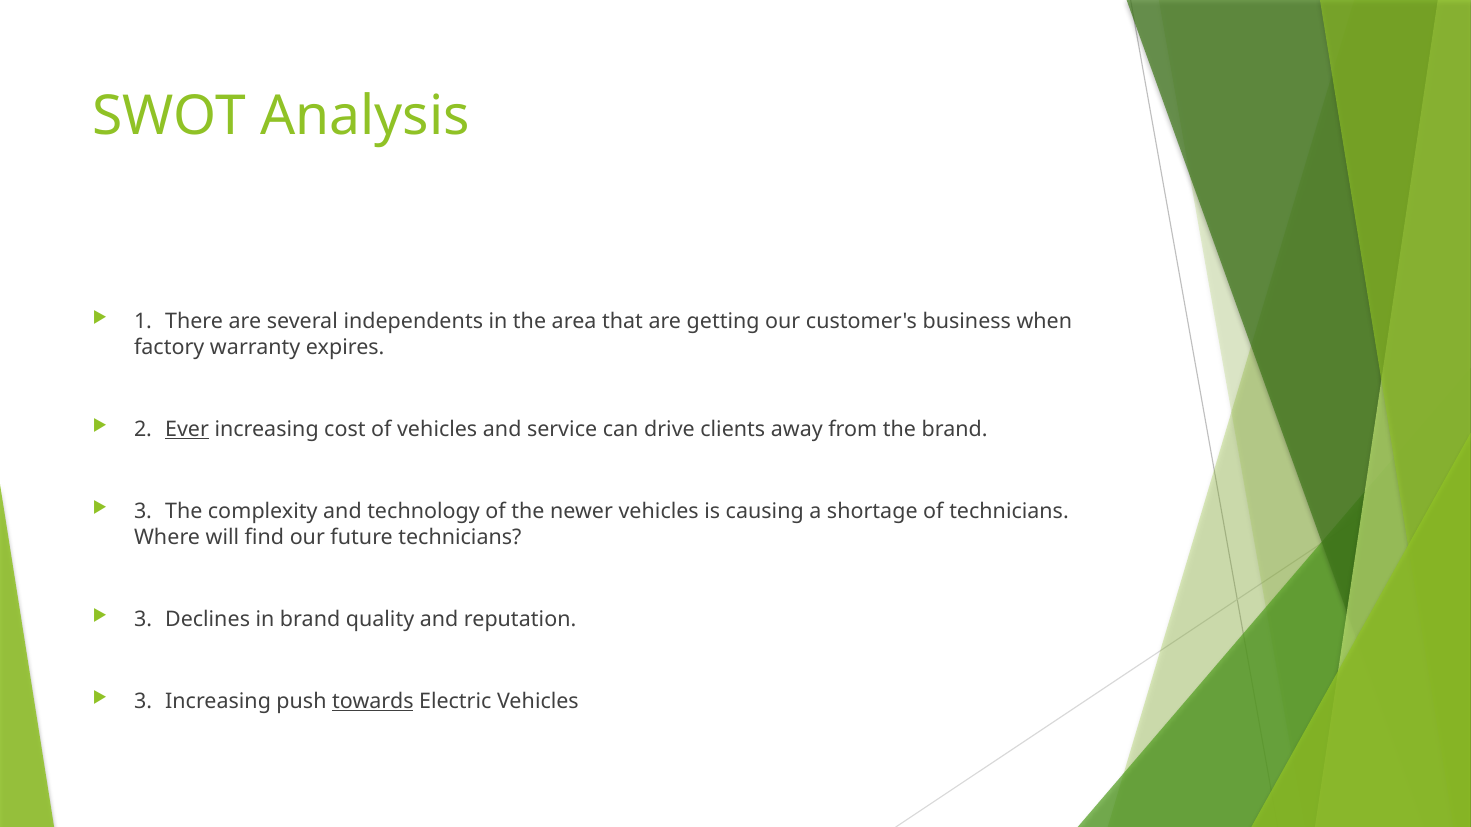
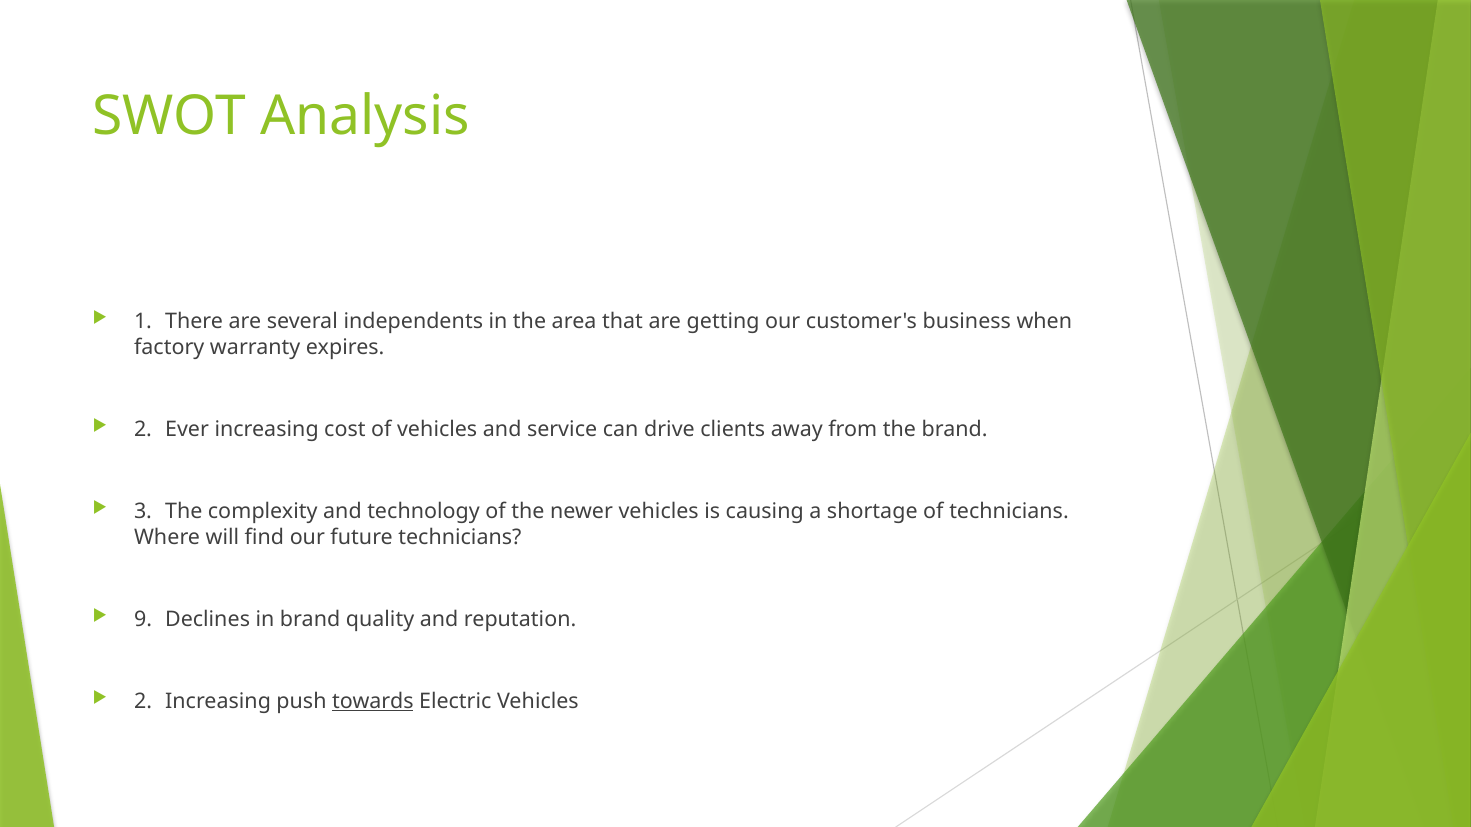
Ever underline: present -> none (187, 430)
3: 3 -> 9 (143, 620)
3: 3 -> 2 (143, 702)
